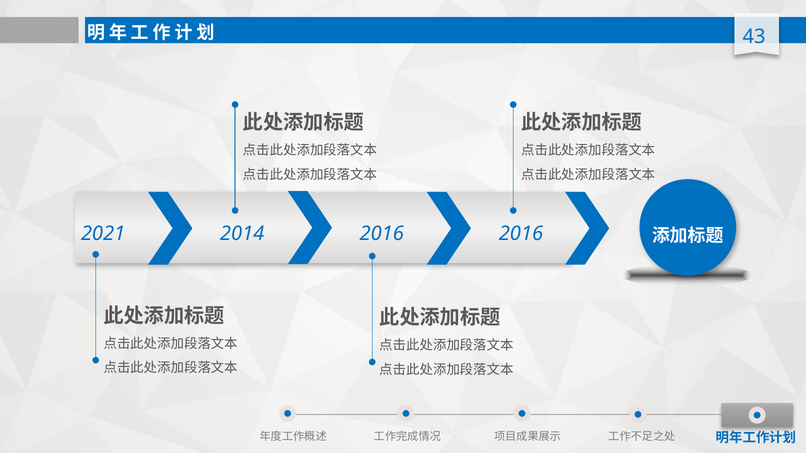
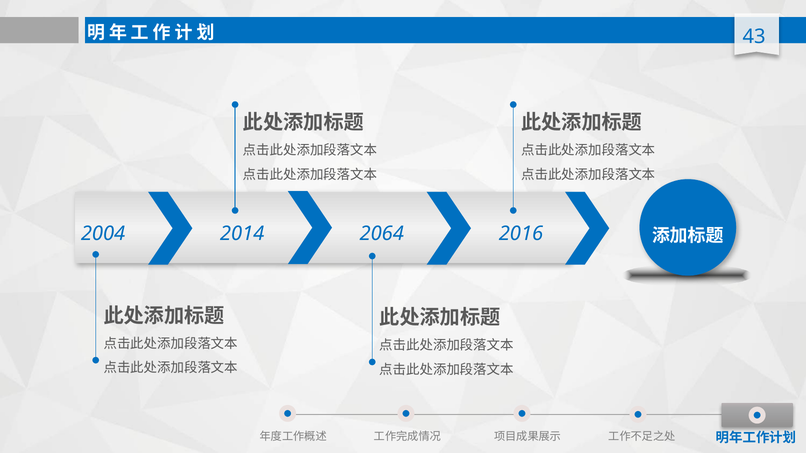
2021: 2021 -> 2004 (103, 234)
2014 2016: 2016 -> 2064 (382, 234)
